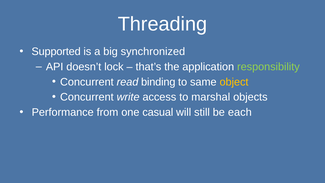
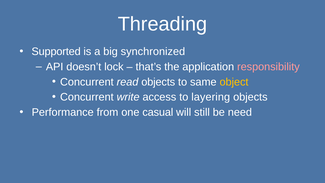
responsibility colour: light green -> pink (268, 67)
read binding: binding -> objects (158, 82)
marshal: marshal -> layering (211, 97)
each: each -> need (240, 112)
